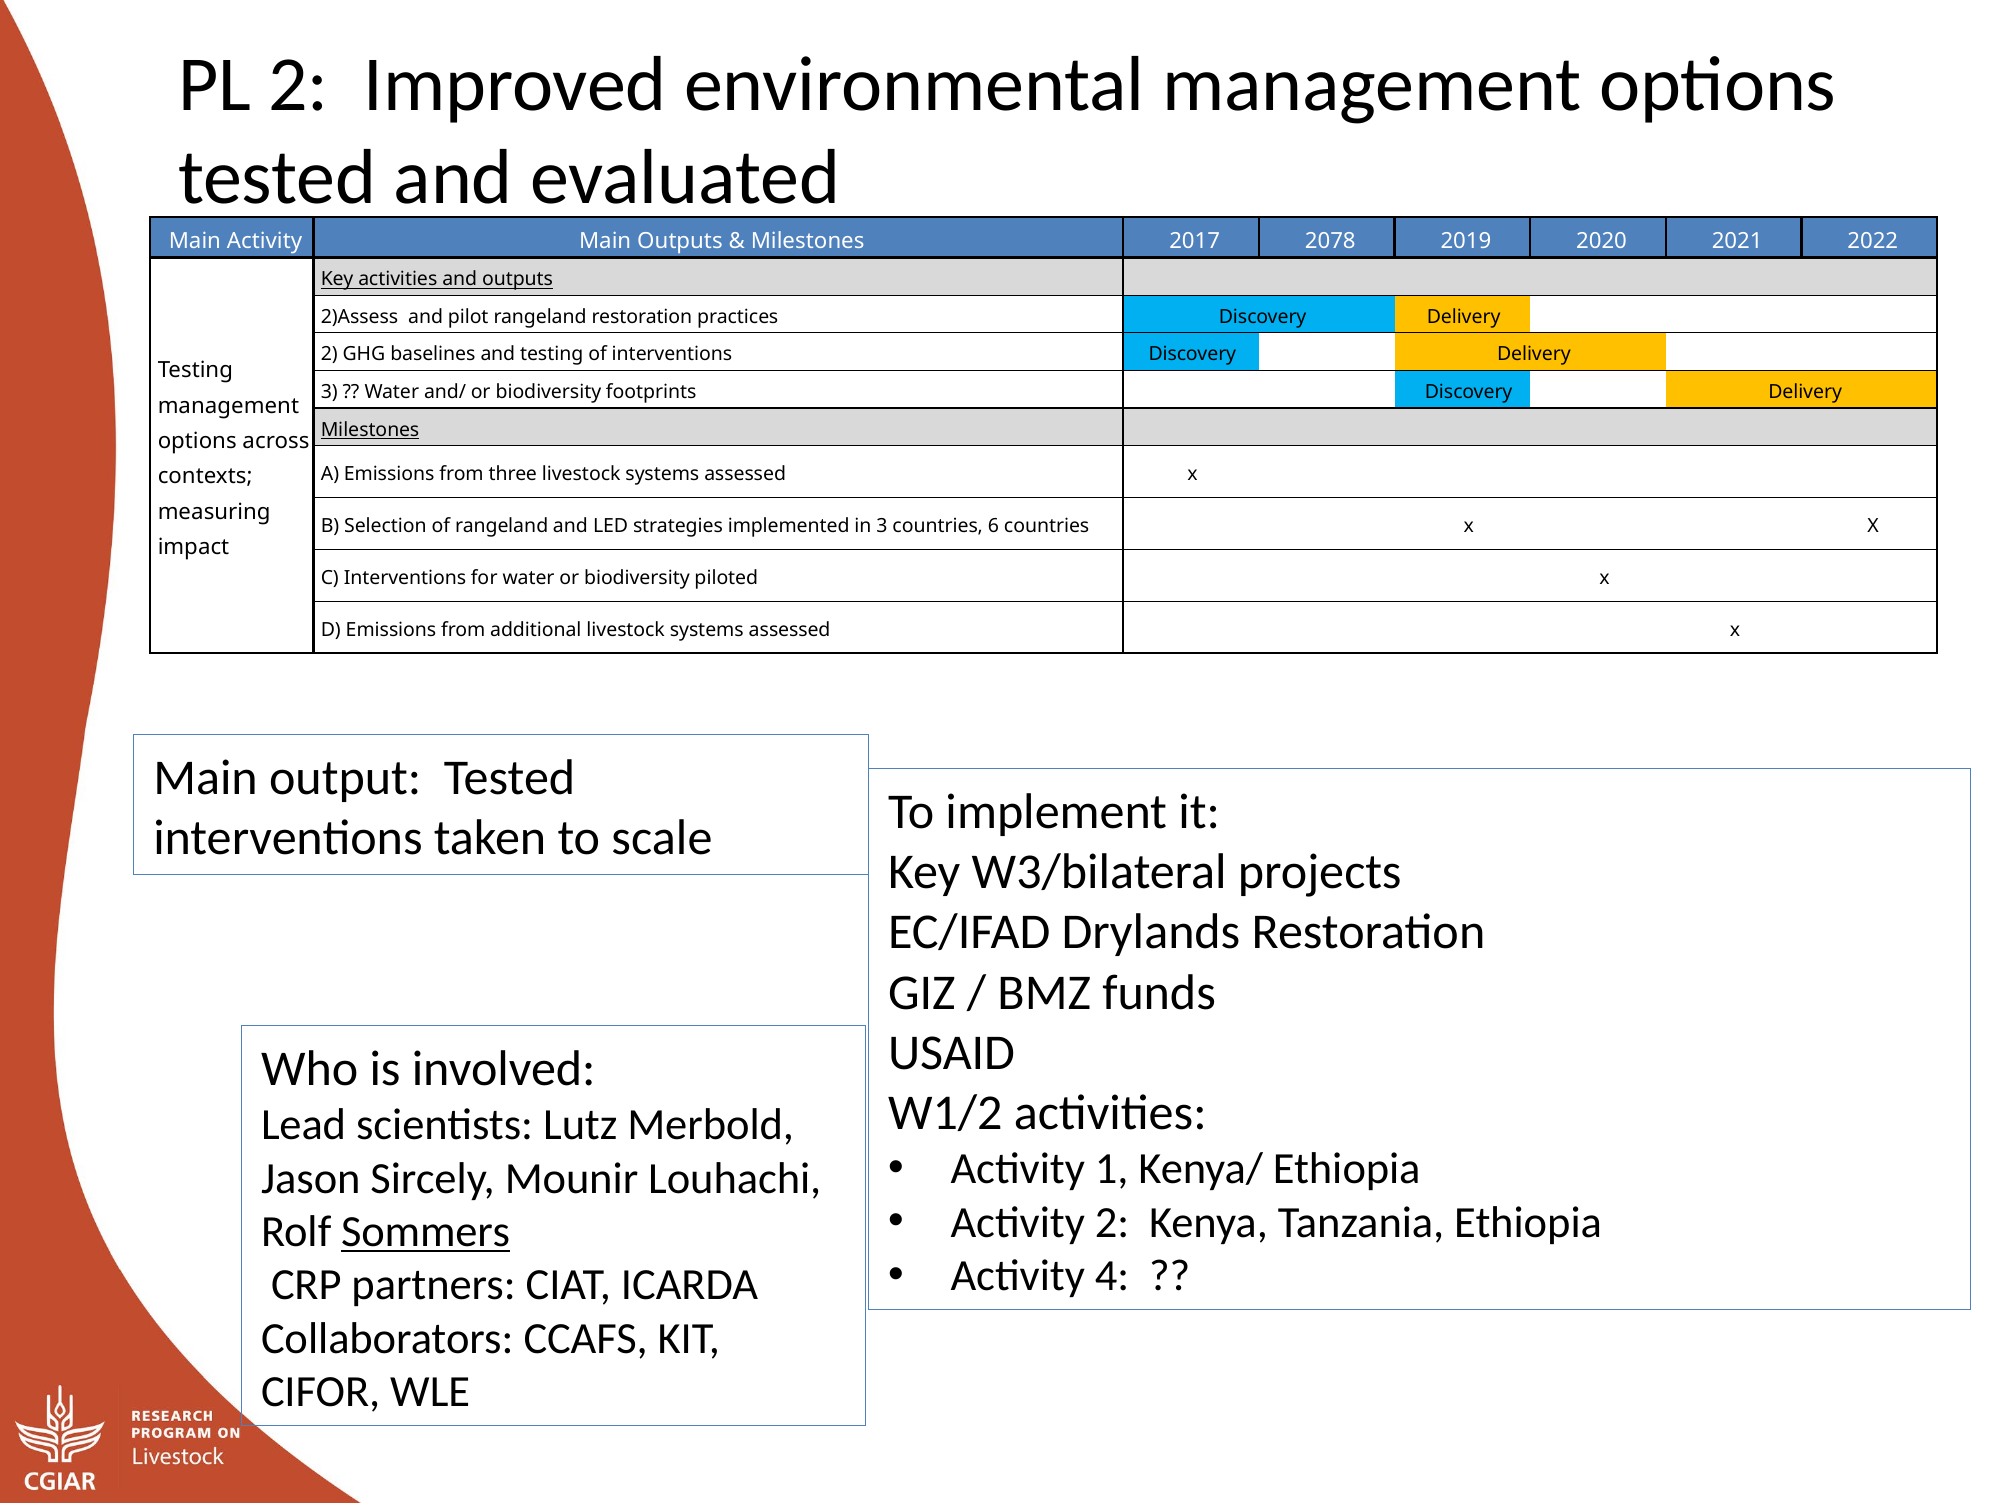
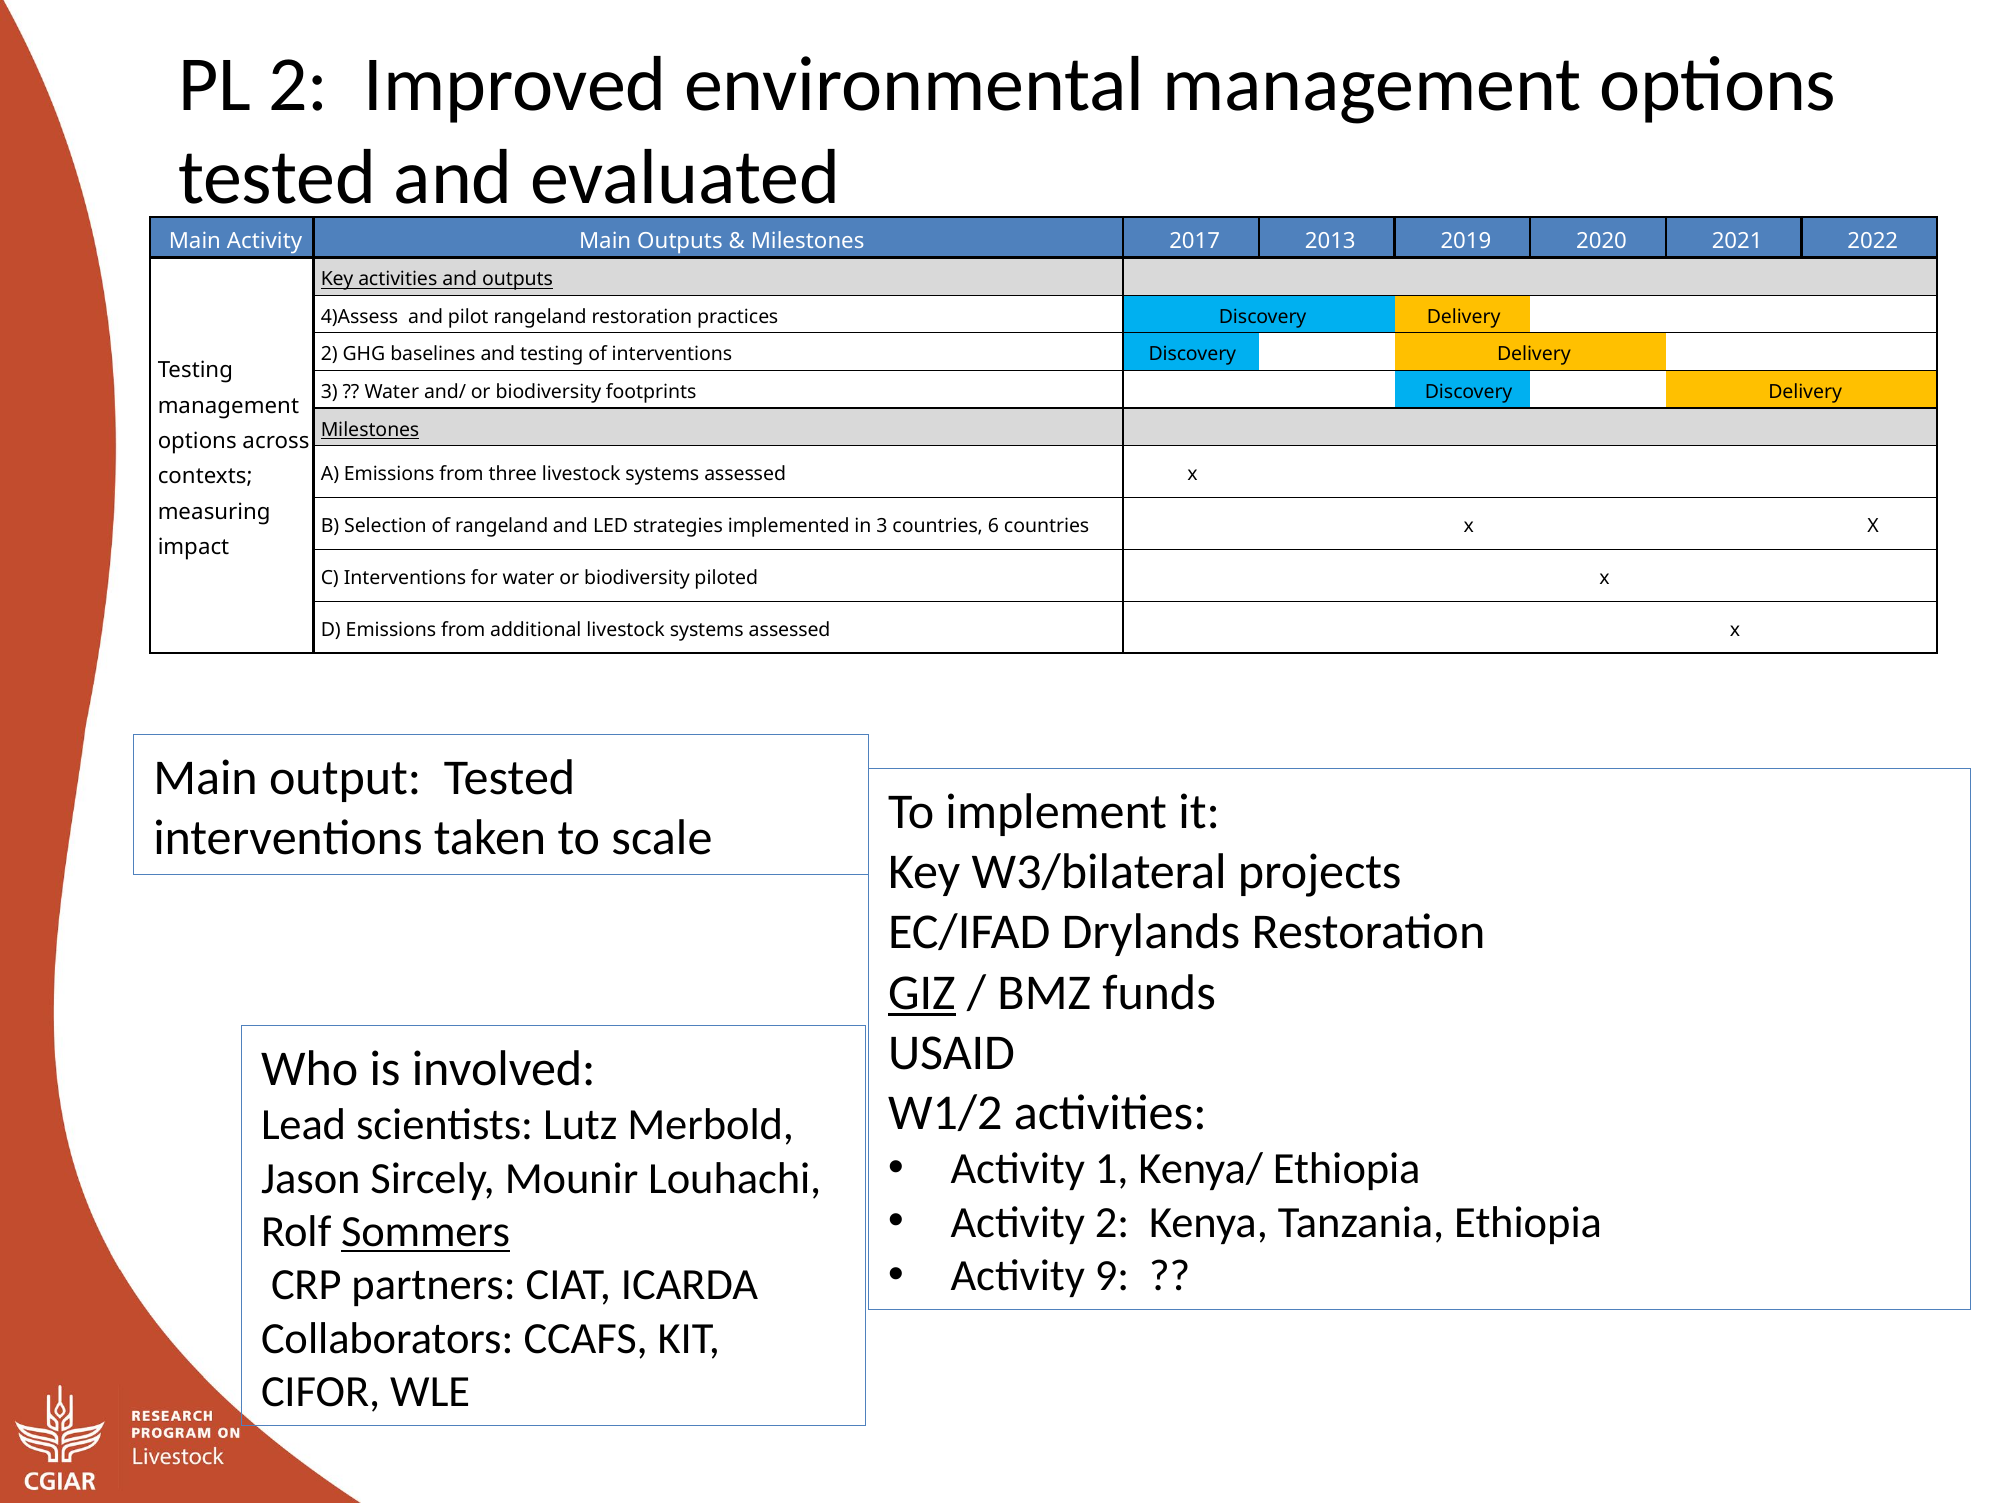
2078: 2078 -> 2013 (1330, 241)
2)Assess: 2)Assess -> 4)Assess (359, 317)
GIZ underline: none -> present (922, 992)
4: 4 -> 9 (1112, 1276)
